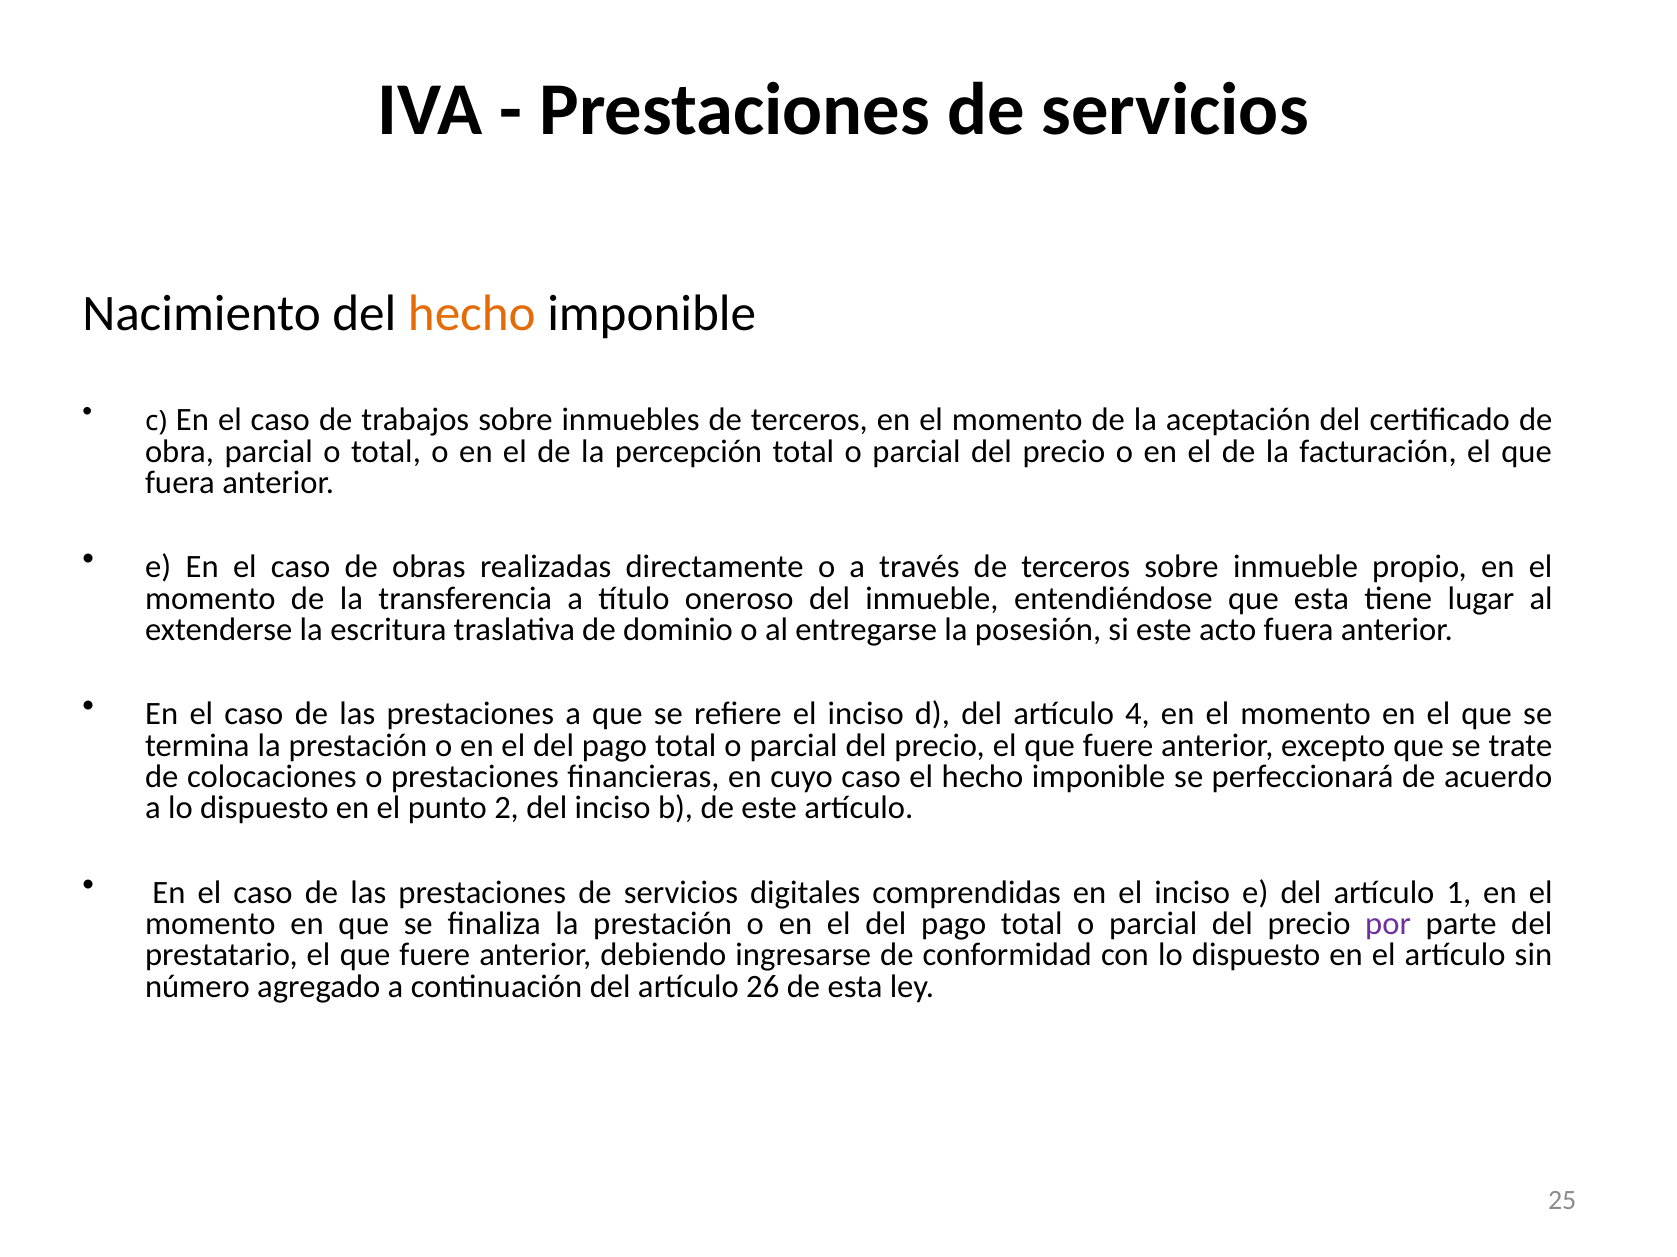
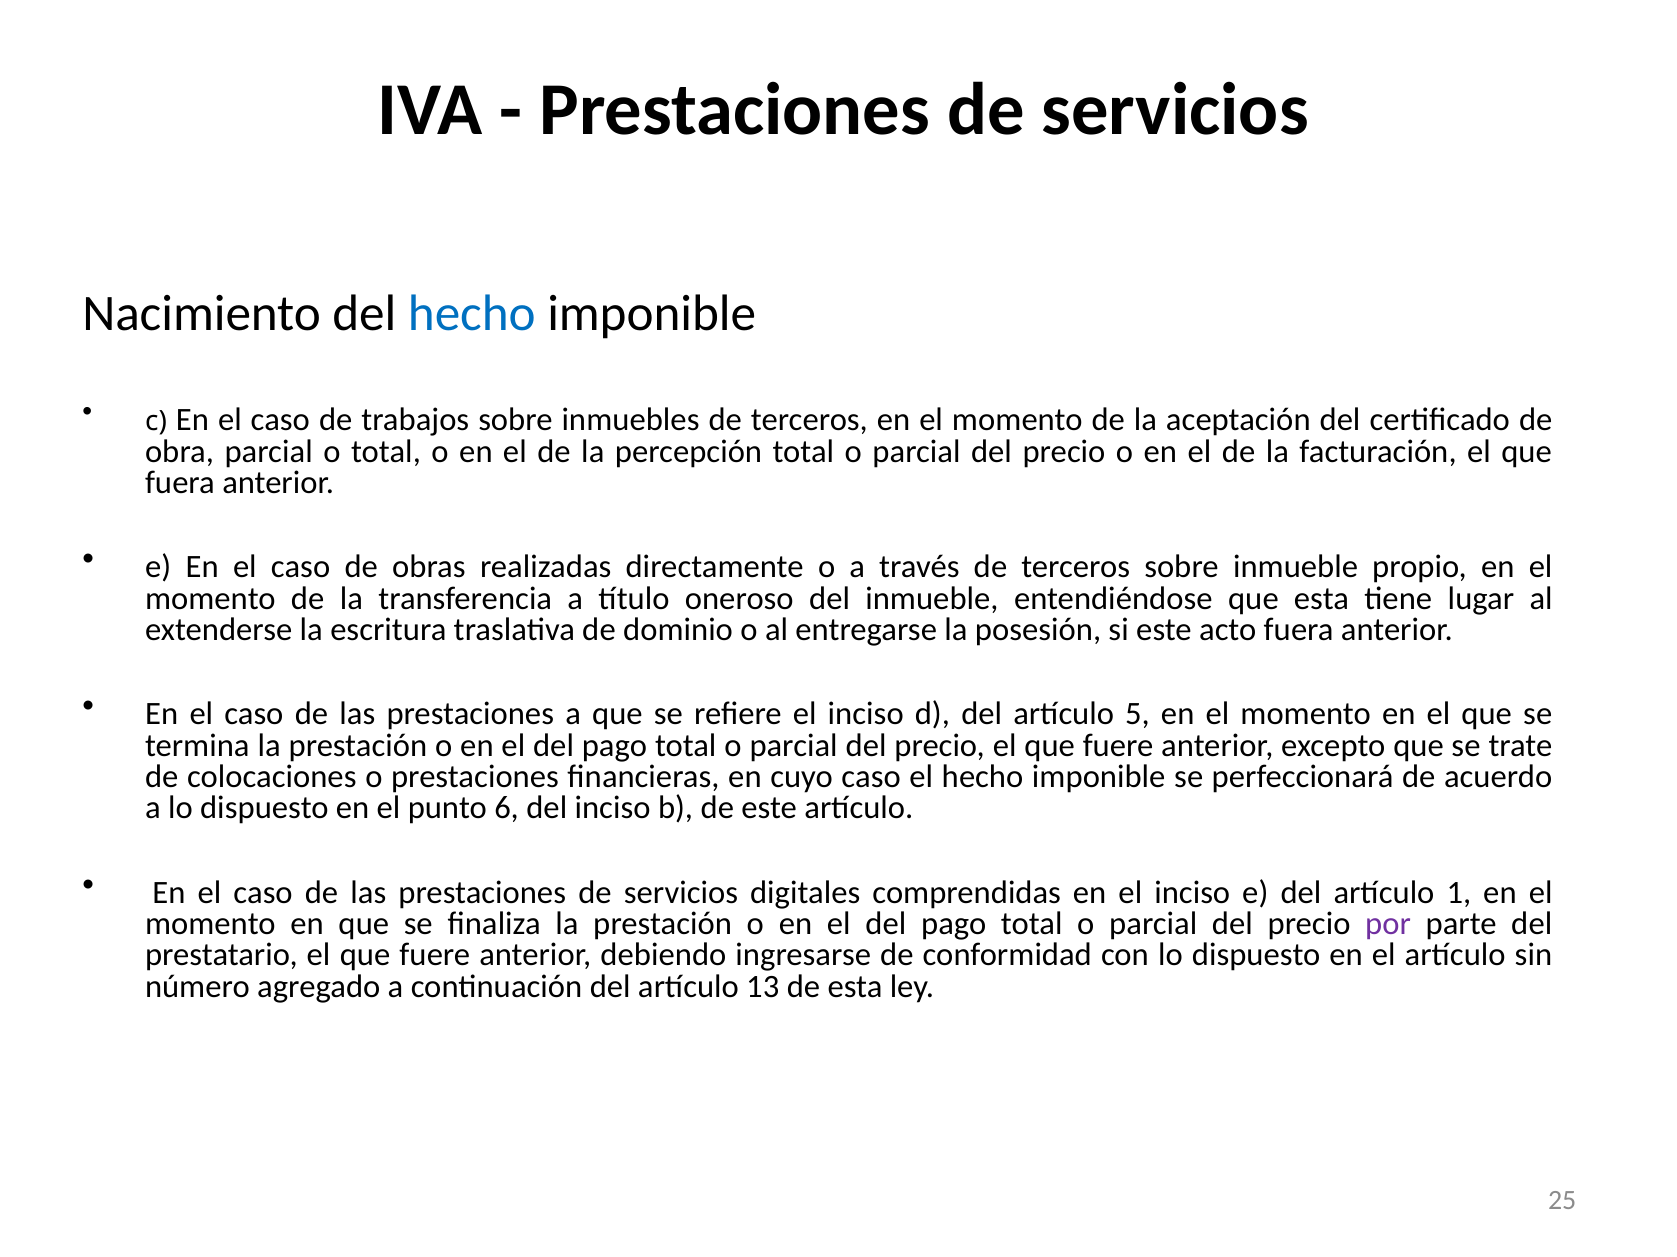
hecho colour: orange -> blue (472, 313)
4: 4 -> 5 (1137, 715)
2: 2 -> 6 (507, 808)
26: 26 -> 13 (763, 987)
